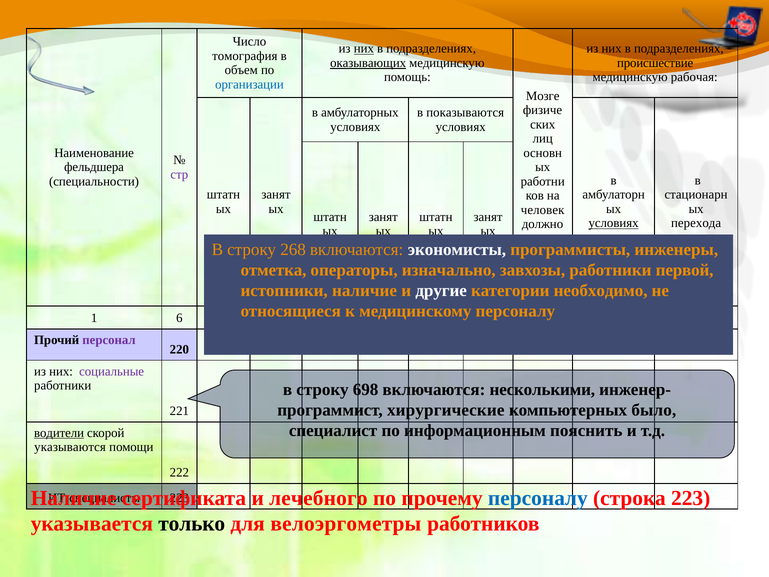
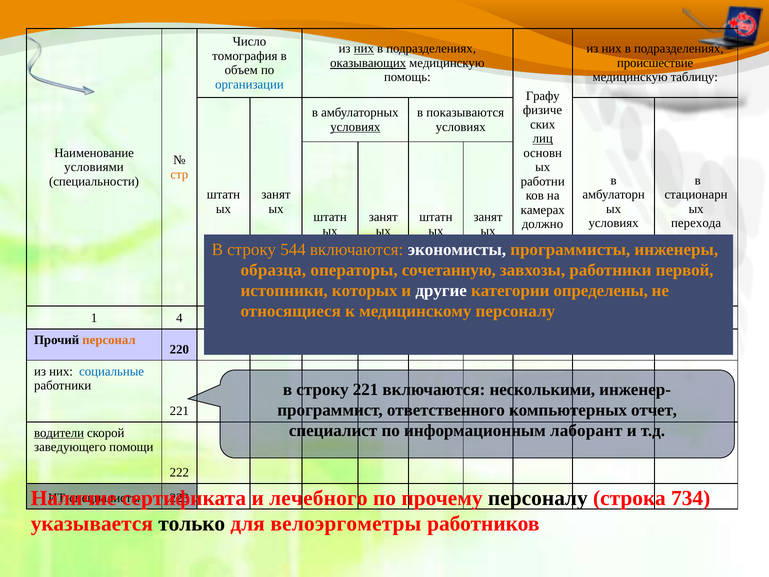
рабочая: рабочая -> таблицу (694, 77)
Мозге: Мозге -> Графу (543, 96)
условиях underline: none -> present (355, 127)
лиц underline: none -> present (543, 139)
фельдшера: фельдшера -> условиями (94, 167)
стр colour: purple -> orange (179, 174)
человек: человек -> камерах (543, 210)
условиях underline: present -> none (614, 223)
268: 268 -> 544 (293, 250)
отметка: отметка -> образца (273, 270)
изначально: изначально -> сочетанную (449, 270)
истопники наличие: наличие -> которых (365, 291)
необходимо: необходимо -> определены (601, 291)
1 6: 6 -> 4 (179, 318)
персонал colour: purple -> orange (109, 340)
социальные colour: purple -> blue (112, 371)
строку 698: 698 -> 221 (366, 389)
хирургические: хирургические -> ответственного (446, 410)
было: было -> отчет (654, 410)
пояснить: пояснить -> лаборант (586, 430)
указываются: указываются -> заведующего (70, 447)
персоналу colour: blue -> black (538, 498)
строка 223: 223 -> 734 (691, 498)
